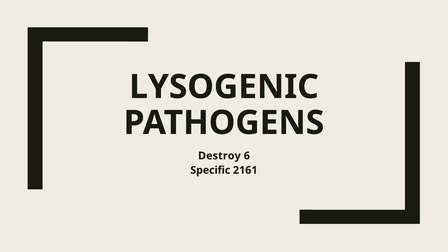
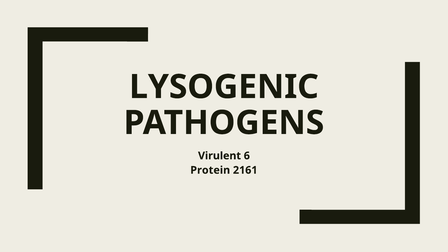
Destroy: Destroy -> Virulent (220, 156)
Specific: Specific -> Protein (210, 170)
